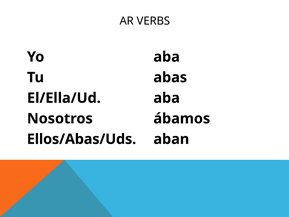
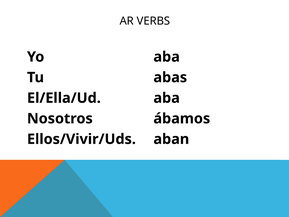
Ellos/Abas/Uds: Ellos/Abas/Uds -> Ellos/Vivir/Uds (81, 139)
